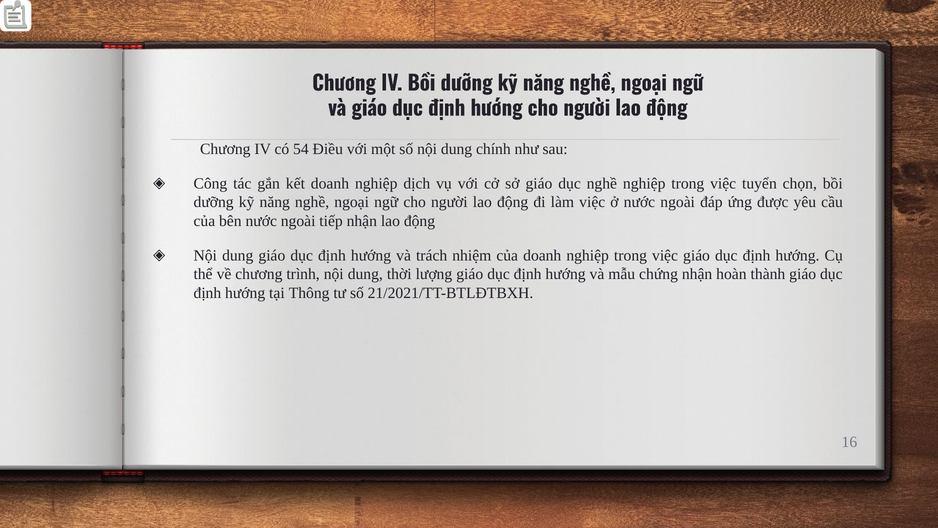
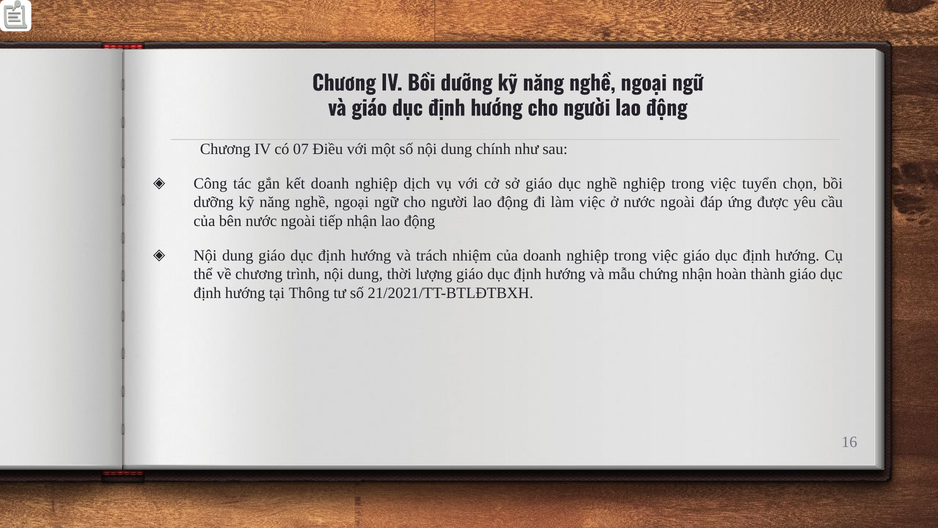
54: 54 -> 07 (301, 149)
